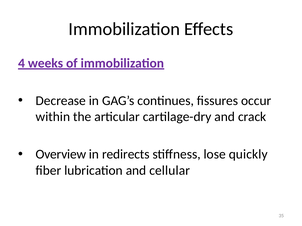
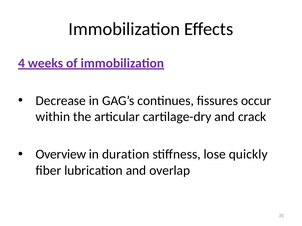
redirects: redirects -> duration (126, 155)
cellular: cellular -> overlap (170, 171)
